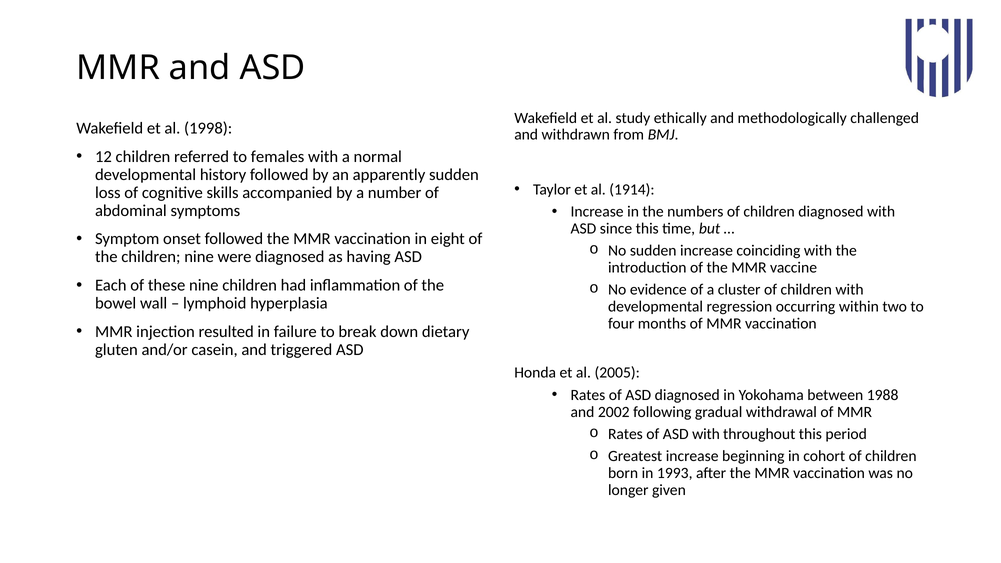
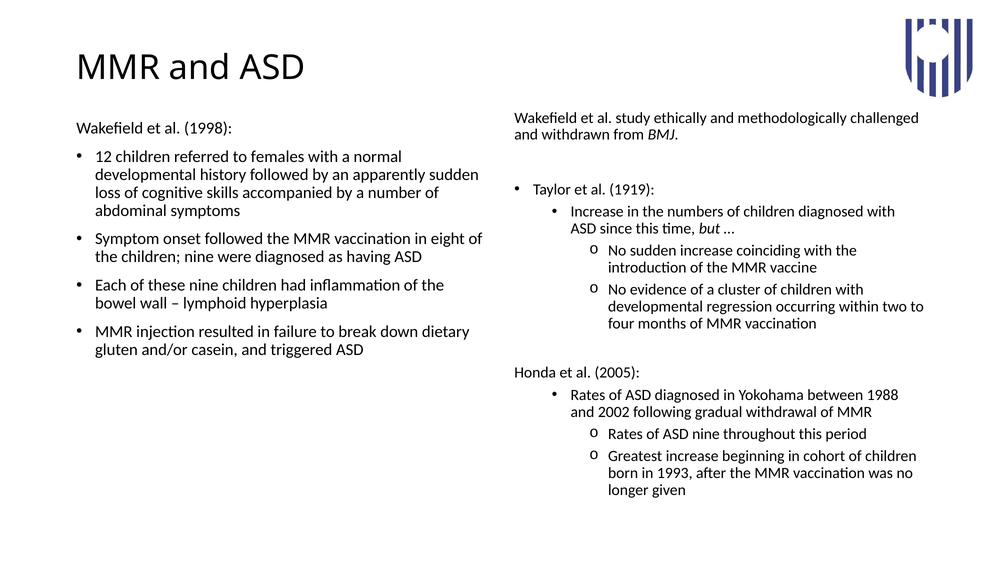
1914: 1914 -> 1919 (632, 190)
ASD with: with -> nine (706, 434)
